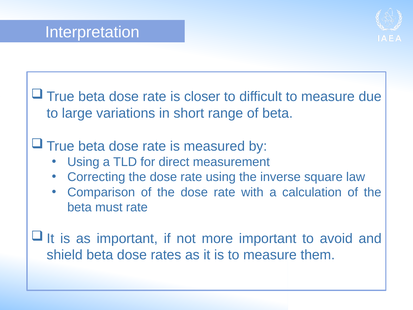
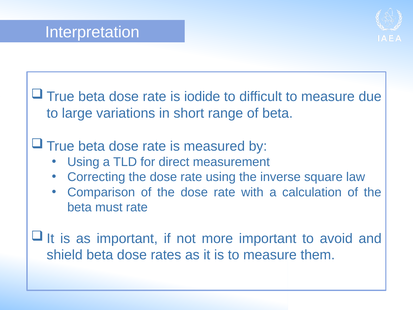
closer: closer -> iodide (202, 97)
